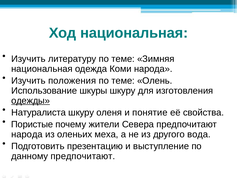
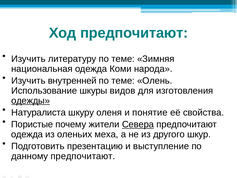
Ход национальная: национальная -> предпочитают (134, 33)
положения: положения -> внутренней (72, 81)
шкуры шкуру: шкуру -> видов (123, 91)
Севера underline: none -> present (138, 124)
народа: народа -> одежда (27, 134)
вода: вода -> шкур (199, 134)
